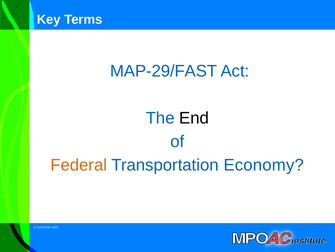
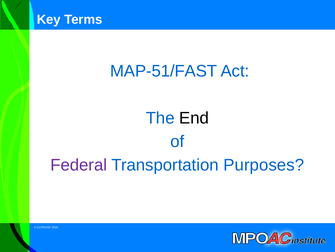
MAP-29/FAST: MAP-29/FAST -> MAP-51/FAST (164, 71)
Federal colour: orange -> purple (79, 165)
Economy: Economy -> Purposes (264, 165)
